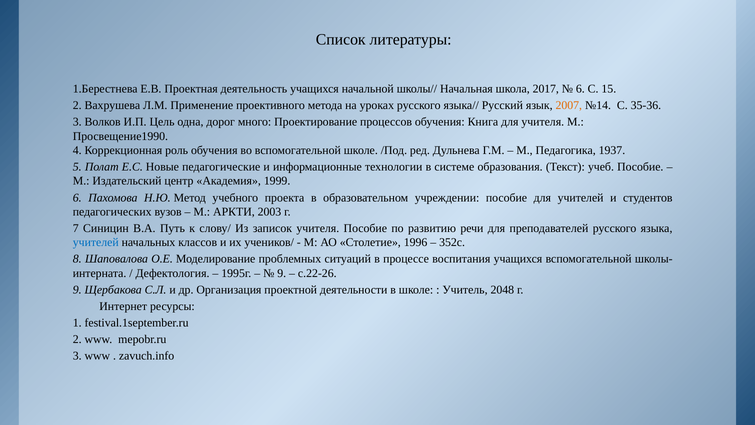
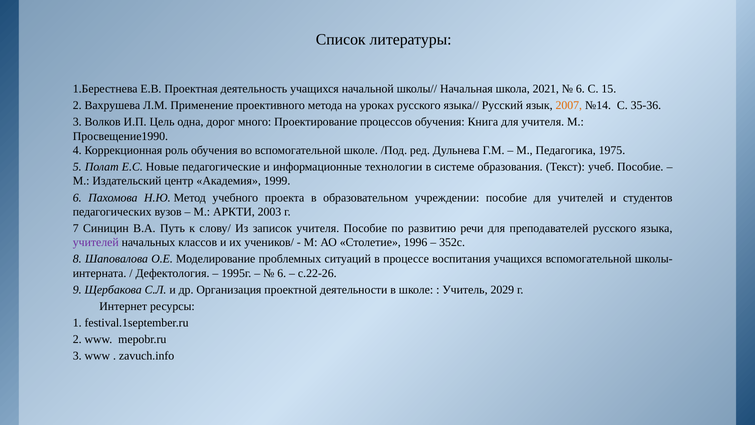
2017: 2017 -> 2021 (546, 89)
1937: 1937 -> 1975 (612, 150)
учителей colour: blue -> purple (96, 242)
9: 9 -> 6 (282, 273)
2048: 2048 -> 2029 (502, 290)
